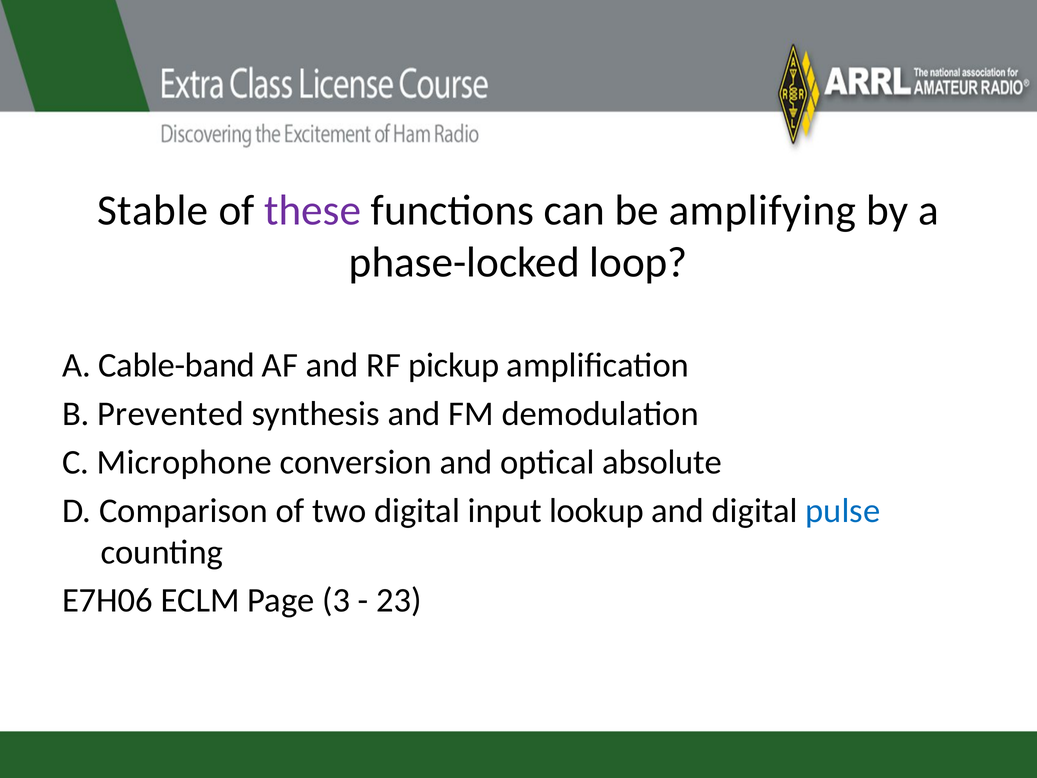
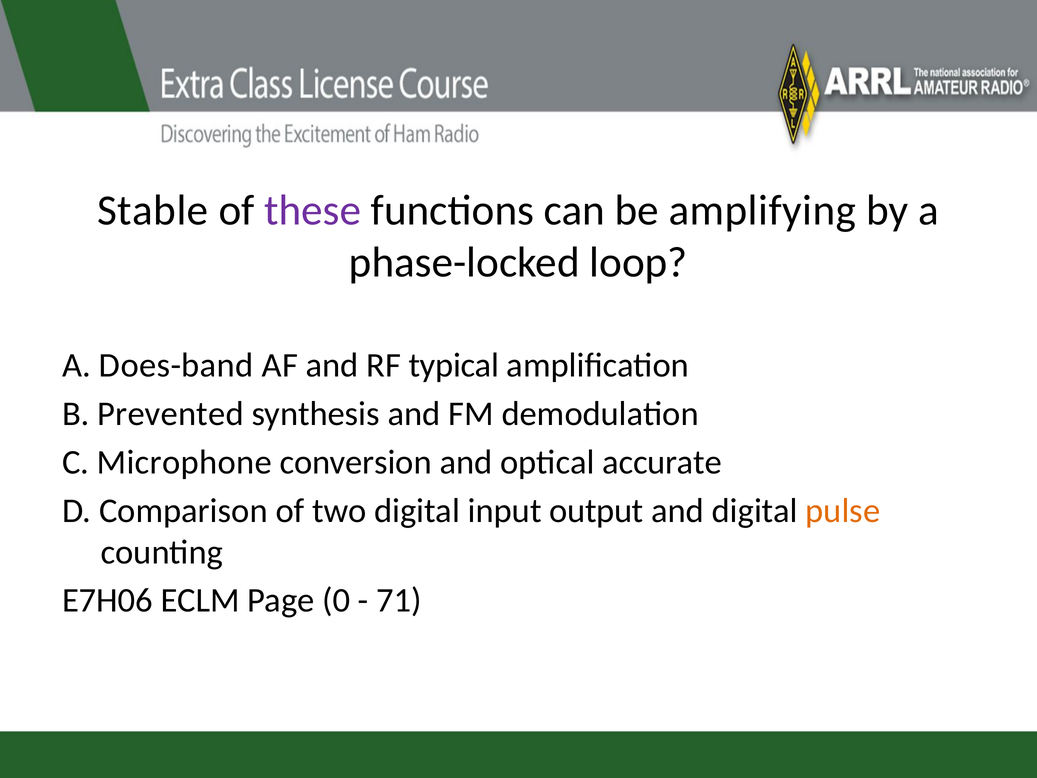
Cable-band: Cable-band -> Does-band (176, 365)
pickup: pickup -> typical (454, 365)
absolute: absolute -> accurate (662, 462)
lookup: lookup -> output (596, 510)
pulse colour: blue -> orange (843, 510)
3: 3 -> 0 (336, 600)
23: 23 -> 71 (399, 600)
